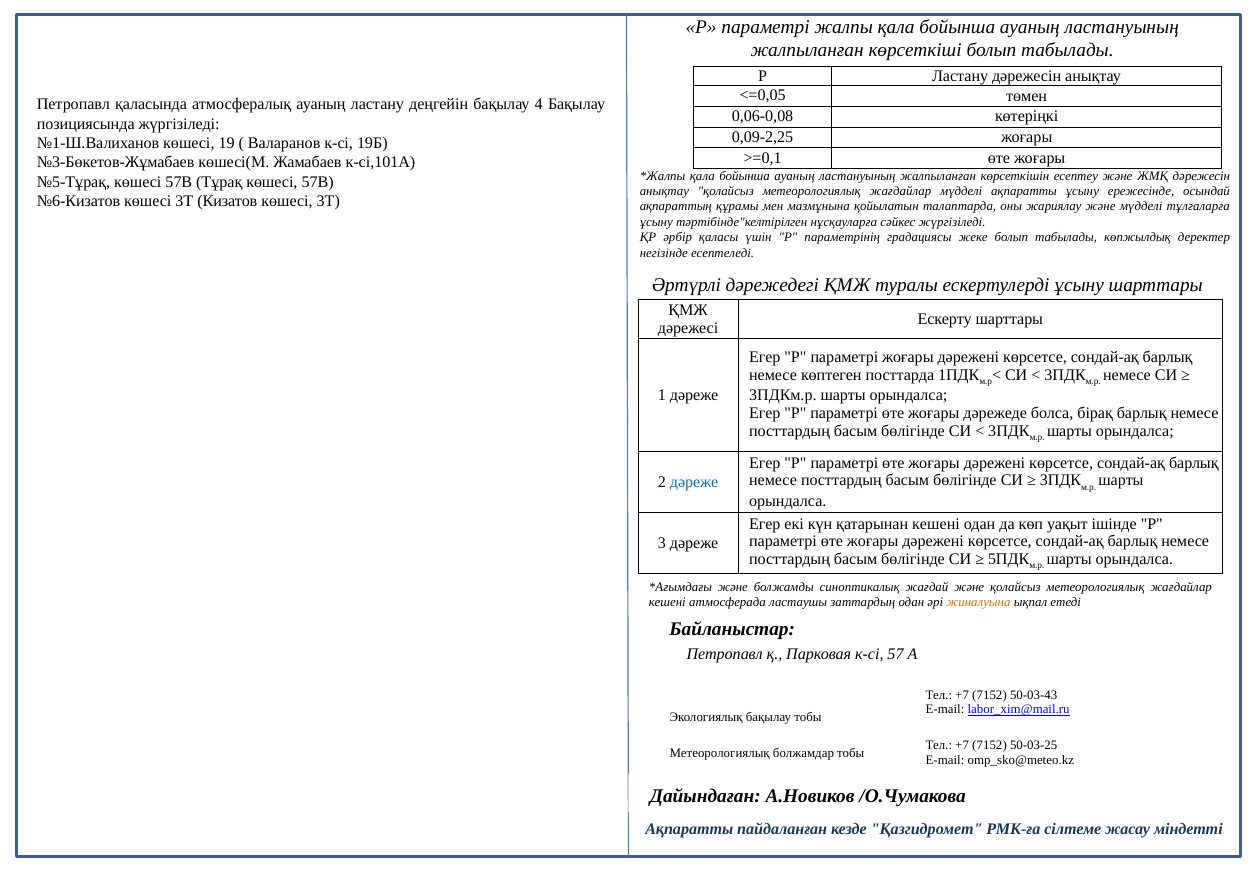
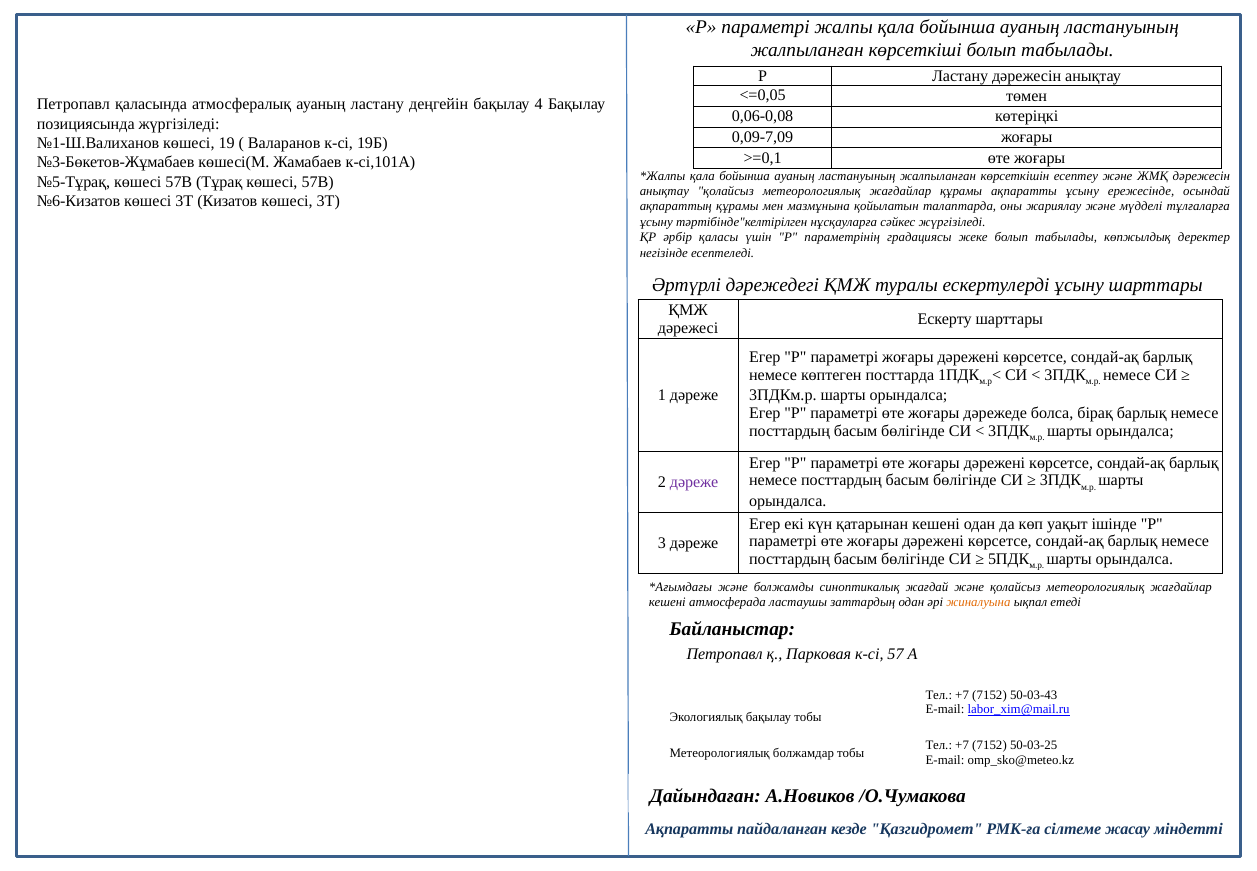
0,09-2,25: 0,09-2,25 -> 0,09-7,09 (763, 137)
жағдайлар мүдделі: мүдделі -> құрамы (961, 191)
дәреже colour: blue -> purple (694, 481)
